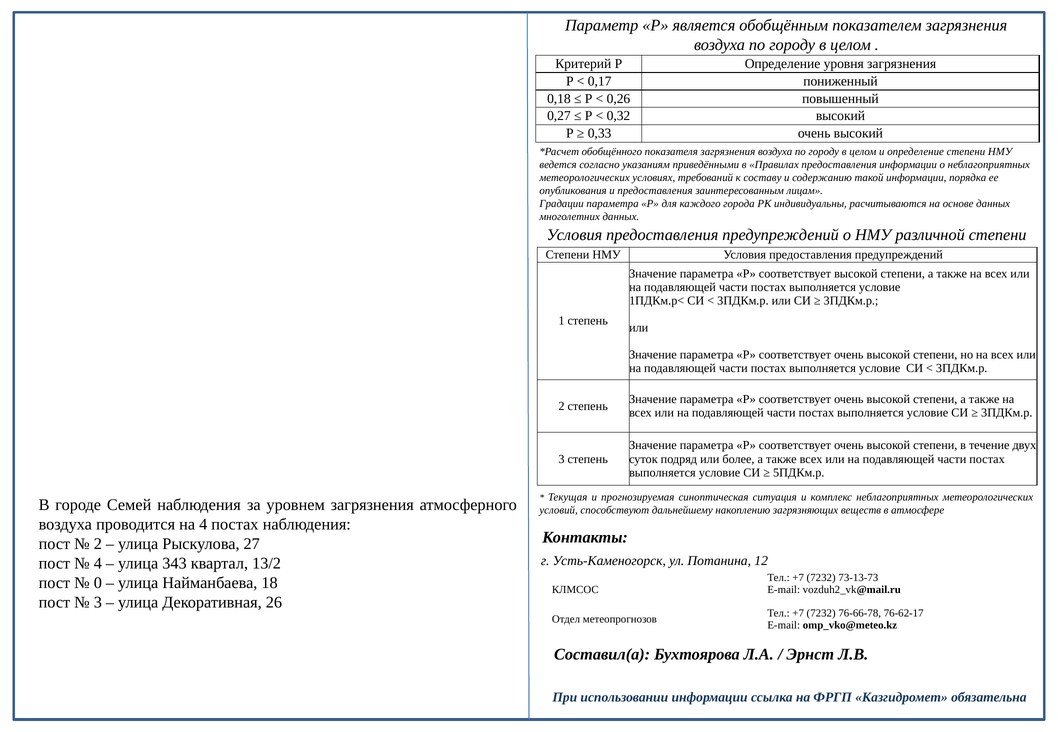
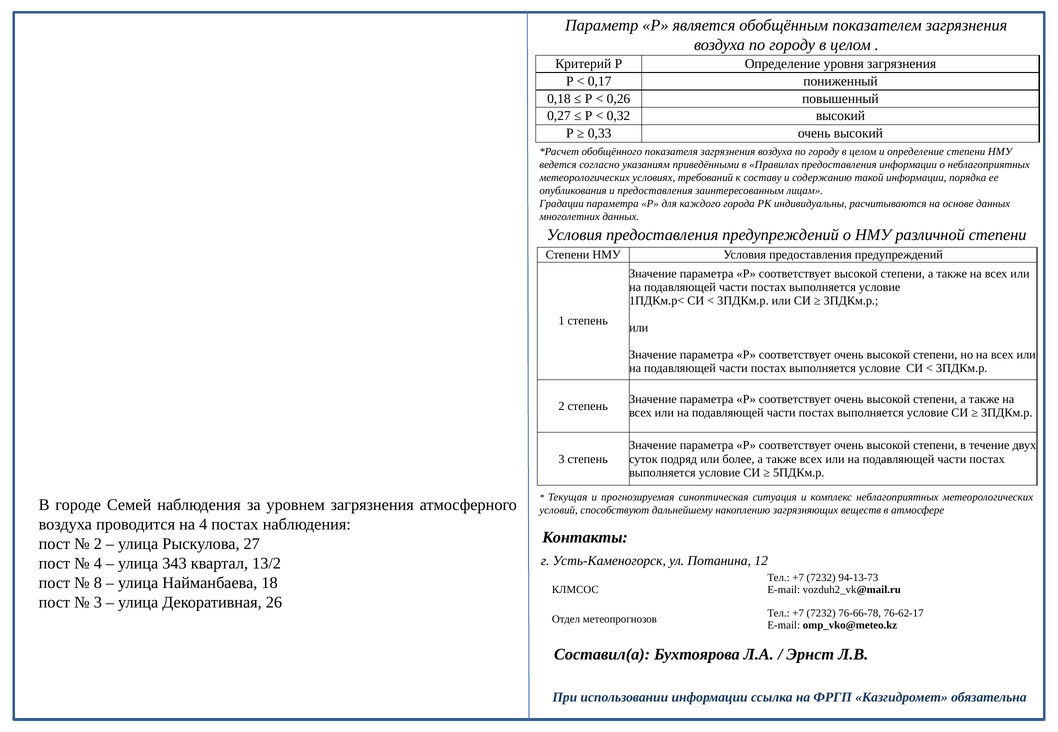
73-13-73: 73-13-73 -> 94-13-73 (858, 578)
0: 0 -> 8 (98, 583)
